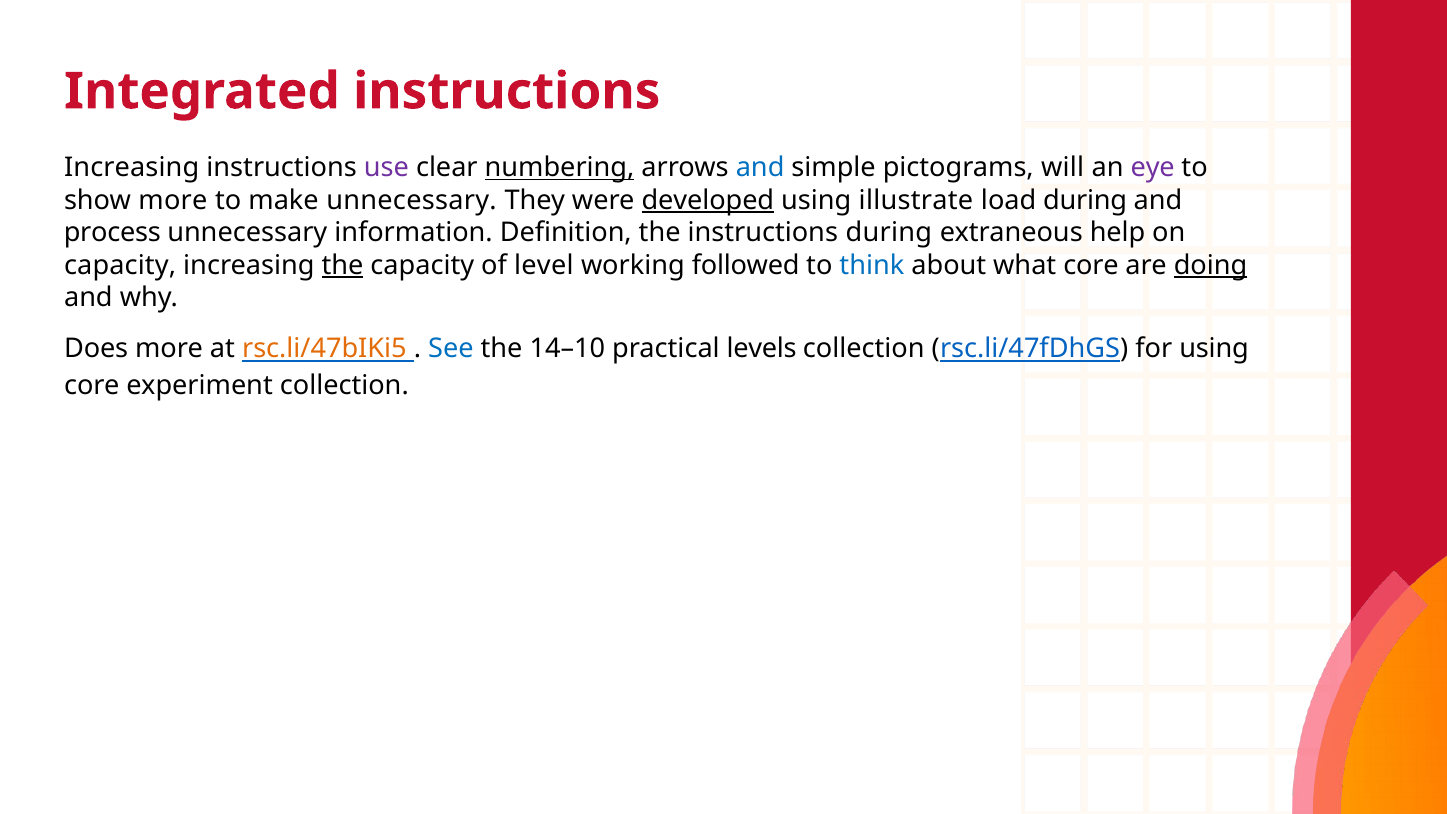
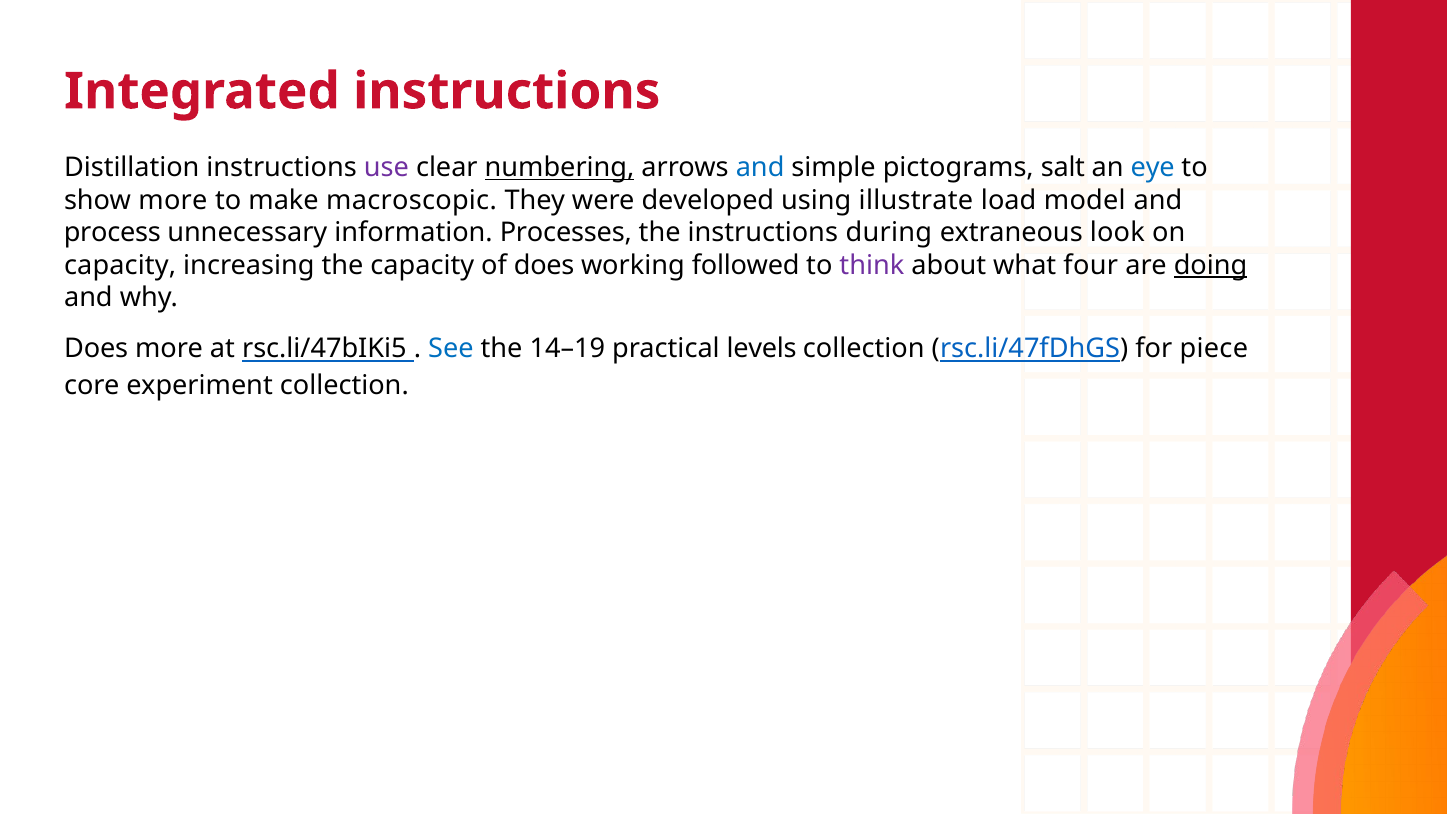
Increasing: Increasing -> Distillation (132, 168)
will: will -> salt (1063, 168)
eye colour: purple -> blue (1153, 168)
make unnecessary: unnecessary -> macroscopic (411, 200)
developed underline: present -> none (708, 200)
load during: during -> model (1085, 200)
Definition: Definition -> Processes (566, 233)
help: help -> look (1117, 233)
the underline: present -> none (343, 265)
of level: level -> does (544, 265)
think colour: blue -> purple (872, 265)
what core: core -> four (1091, 265)
rsc.li/47bIKi5 colour: orange -> black (324, 349)
14–10: 14–10 -> 14–19 (567, 349)
for using: using -> piece (1214, 349)
